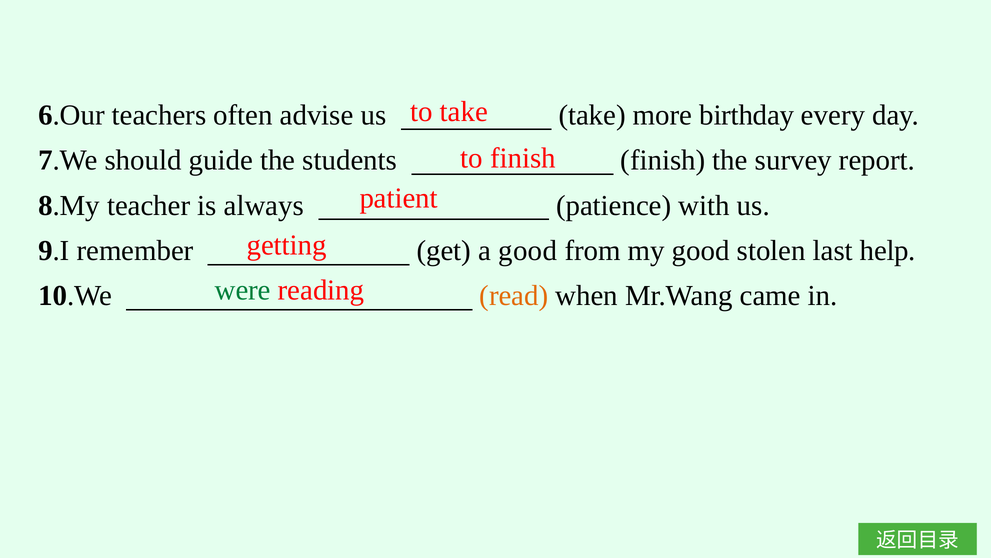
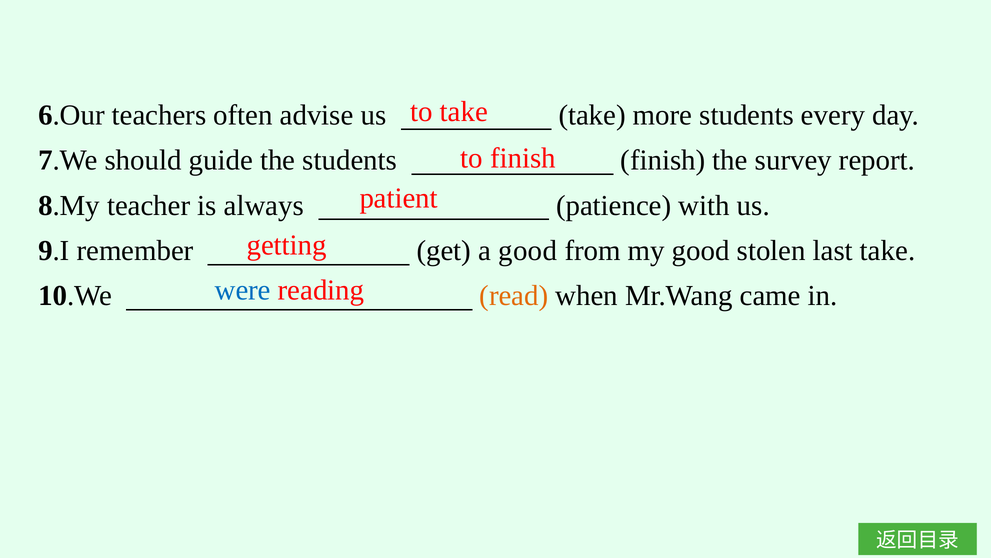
more birthday: birthday -> students (747, 115)
last help: help -> take (888, 250)
were colour: green -> blue (243, 290)
